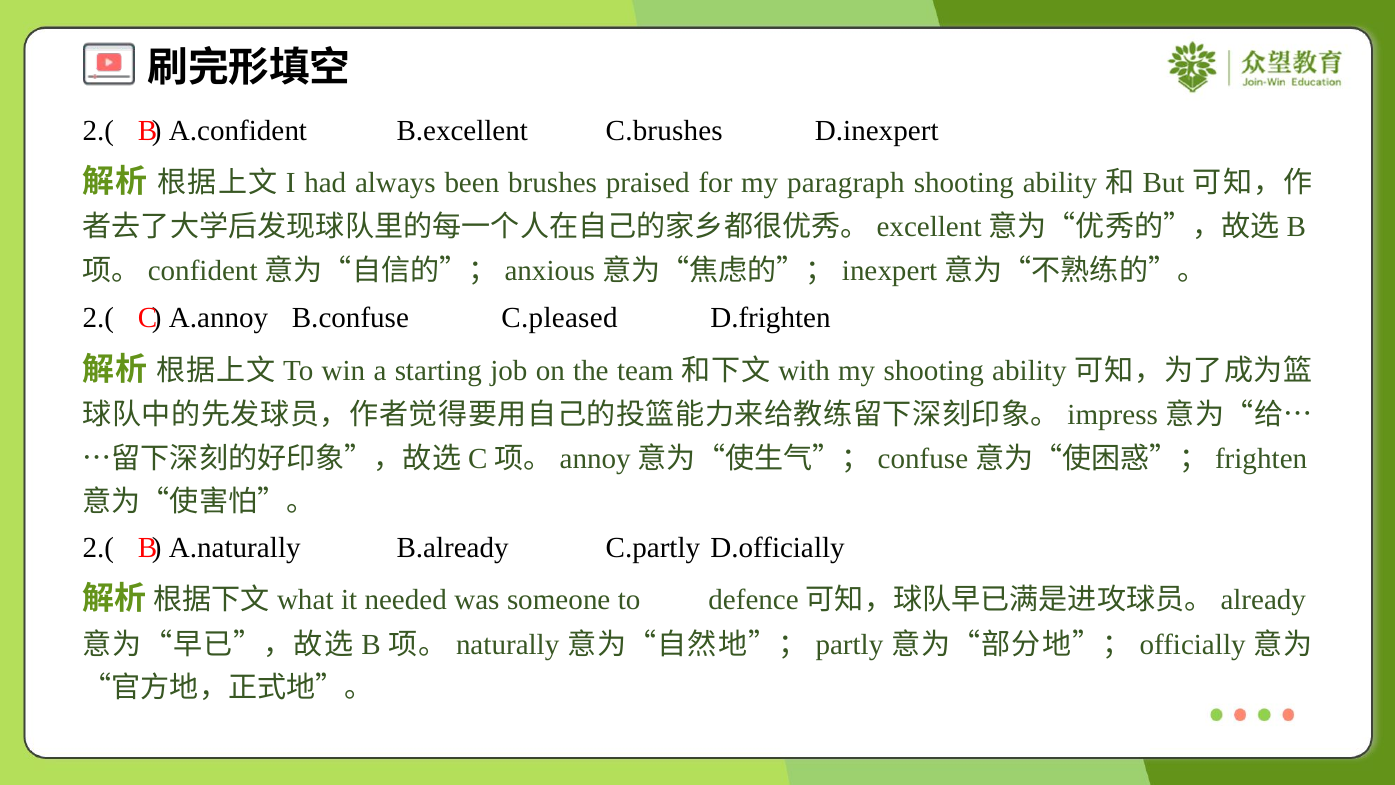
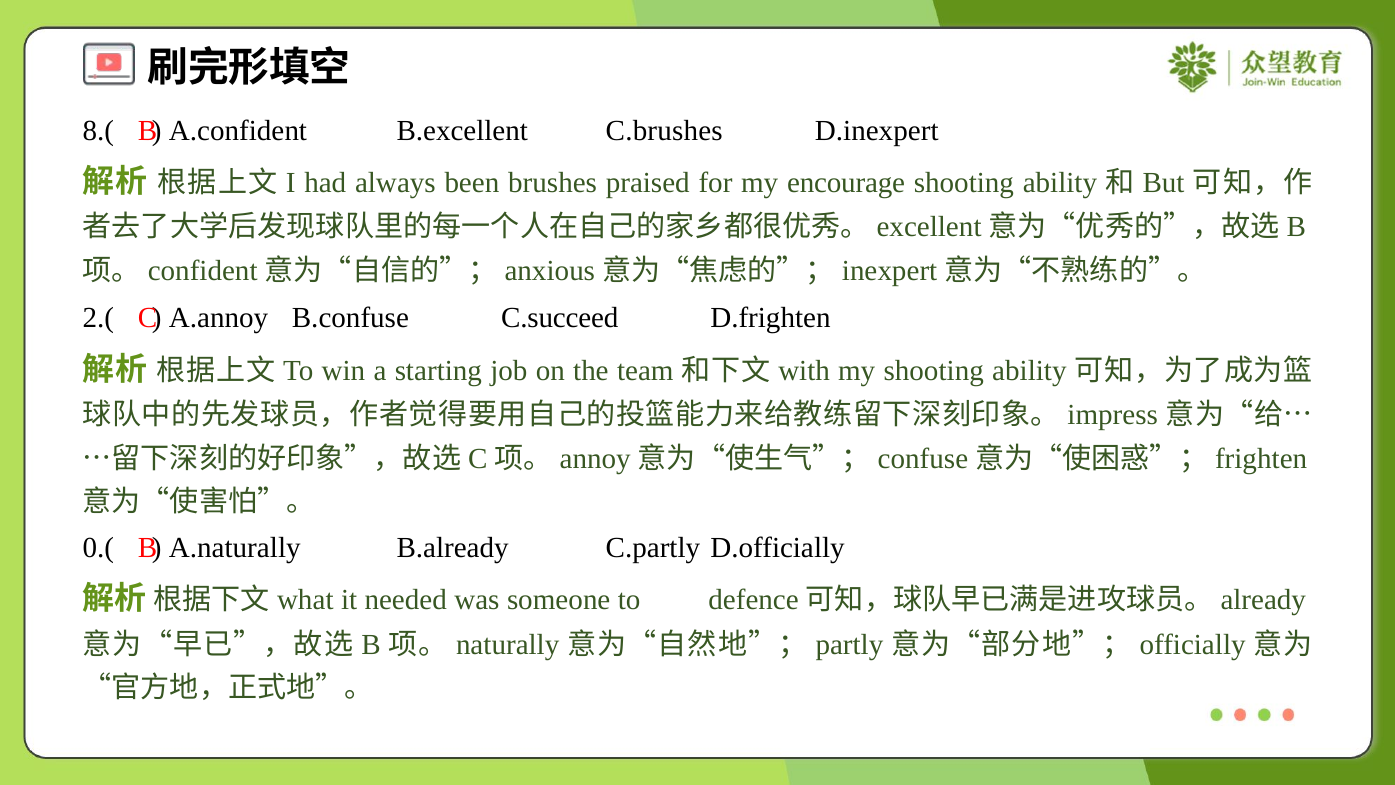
2.(: 2.( -> 8.( (98, 131)
paragraph: paragraph -> encourage (846, 183)
C.pleased: C.pleased -> C.succeed (560, 318)
2.(: 2.( -> 0.( (98, 548)
